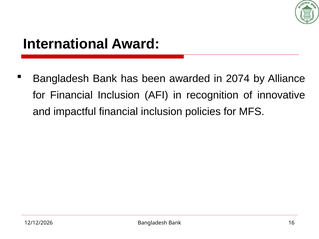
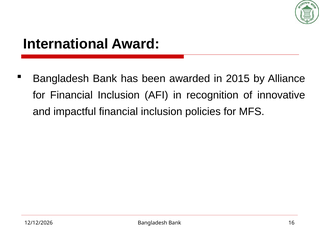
2074: 2074 -> 2015 (238, 79)
